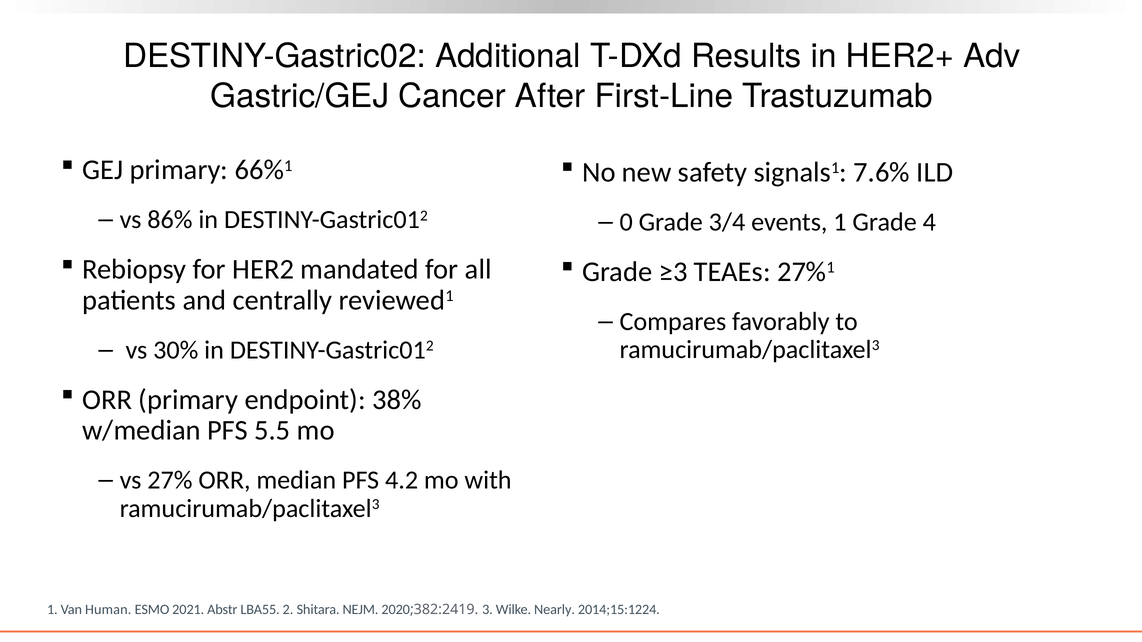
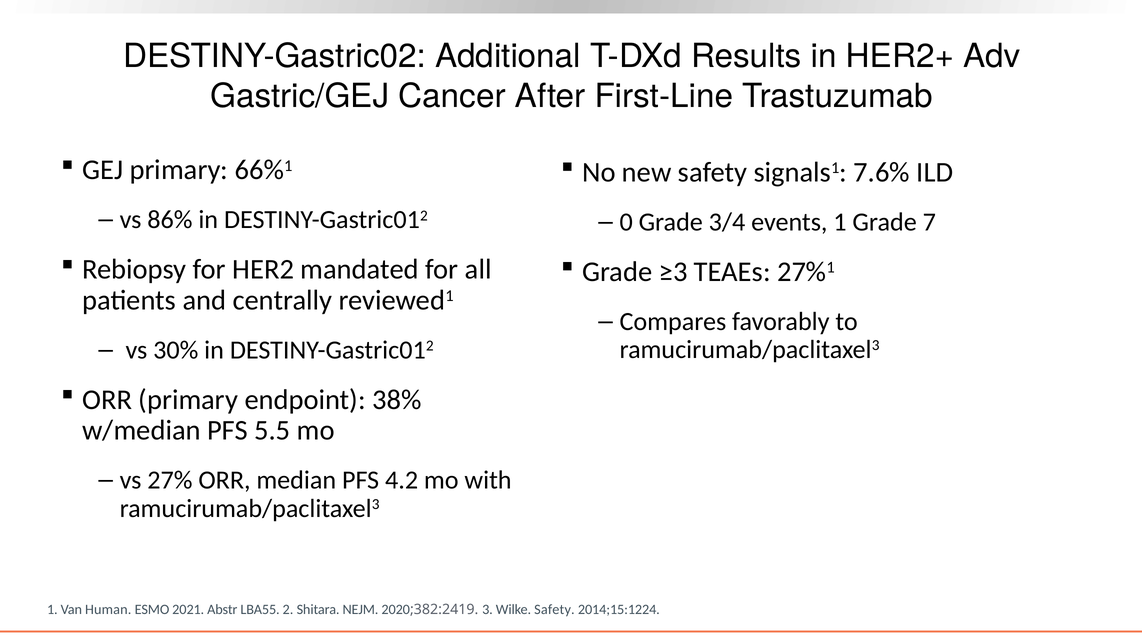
4: 4 -> 7 (929, 222)
Wilke Nearly: Nearly -> Safety (554, 610)
